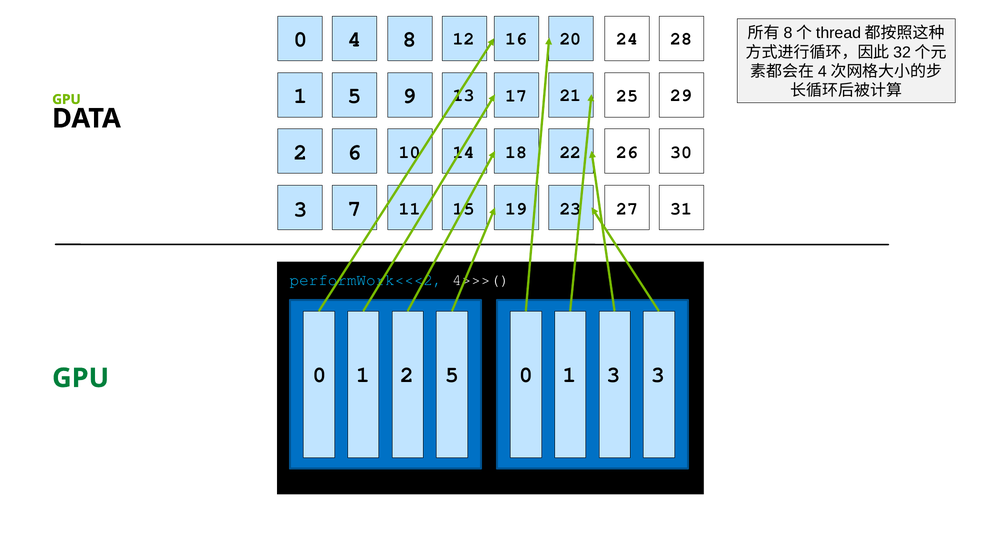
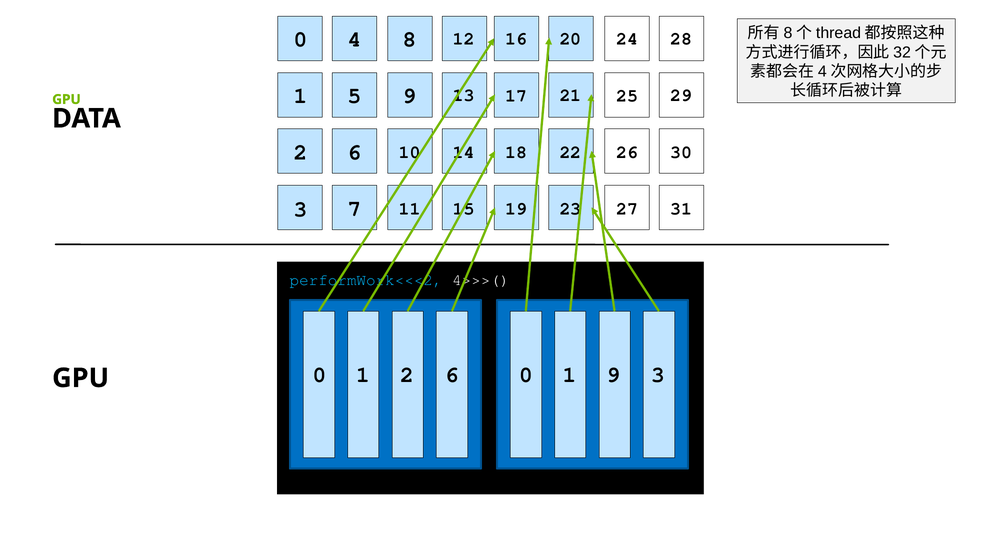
2 5: 5 -> 6 (452, 375)
1 3: 3 -> 9 (613, 374)
GPU colour: green -> black (81, 378)
